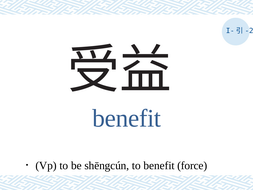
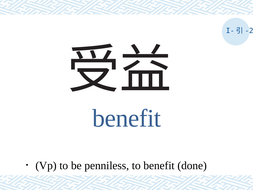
shēngcún: shēngcún -> penniless (107, 165)
force: force -> done (192, 165)
